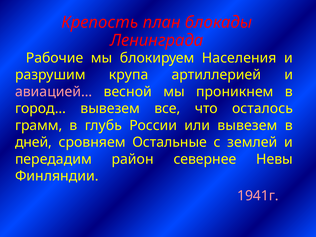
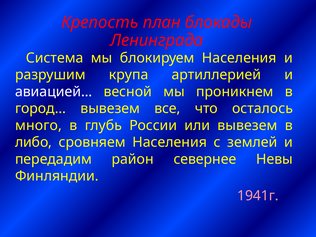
Рабочие: Рабочие -> Система (55, 58)
авиацией… colour: pink -> white (54, 92)
грамм: грамм -> много (39, 125)
дней: дней -> либо (34, 142)
сровняем Остальные: Остальные -> Населения (170, 142)
